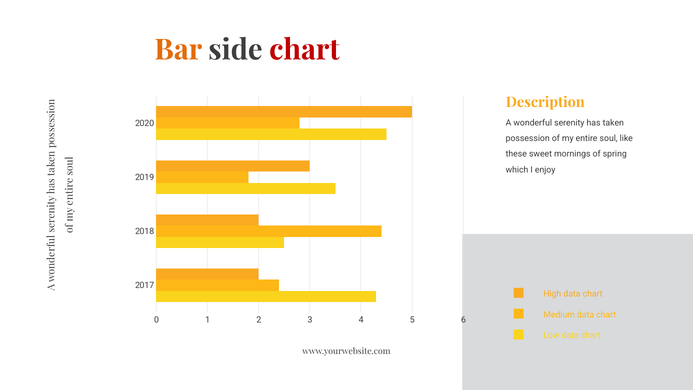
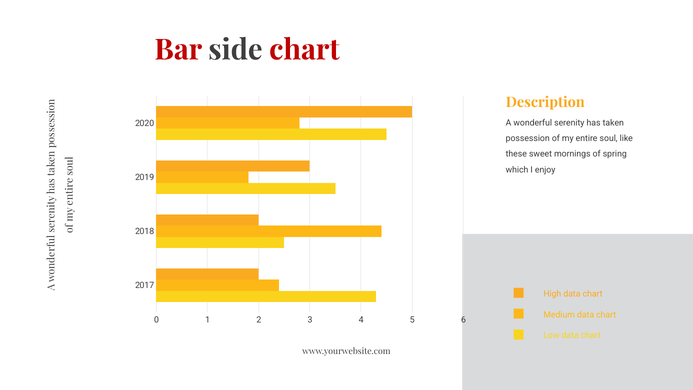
Bar colour: orange -> red (178, 50)
